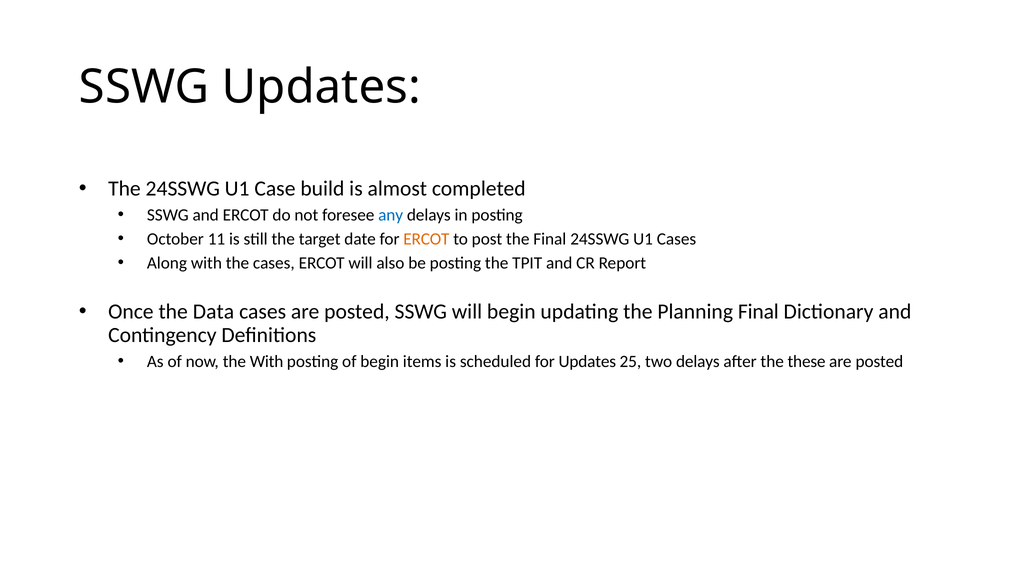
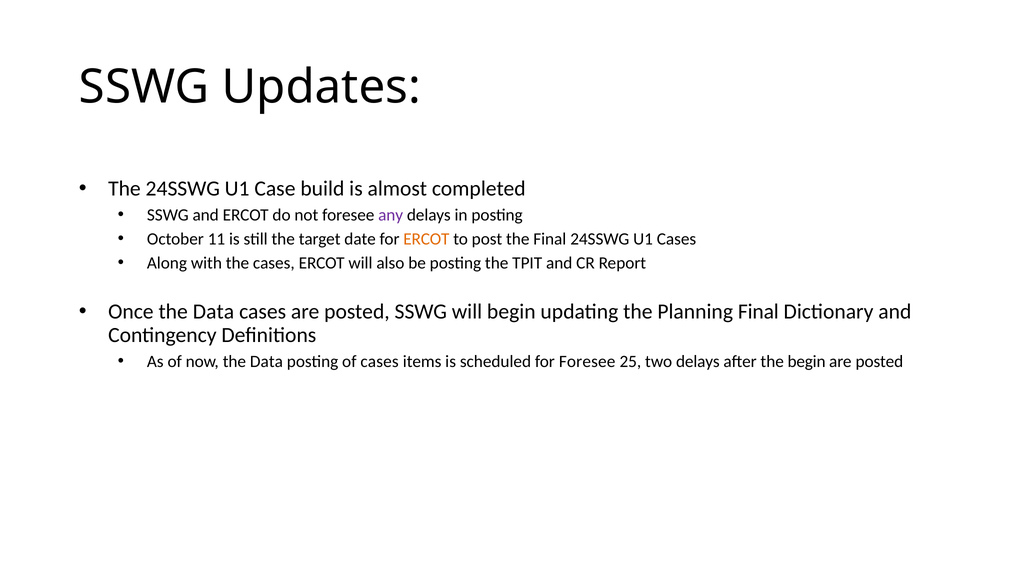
any colour: blue -> purple (391, 215)
now the With: With -> Data (266, 361)
of begin: begin -> cases (380, 361)
for Updates: Updates -> Foresee (587, 361)
the these: these -> begin (807, 361)
